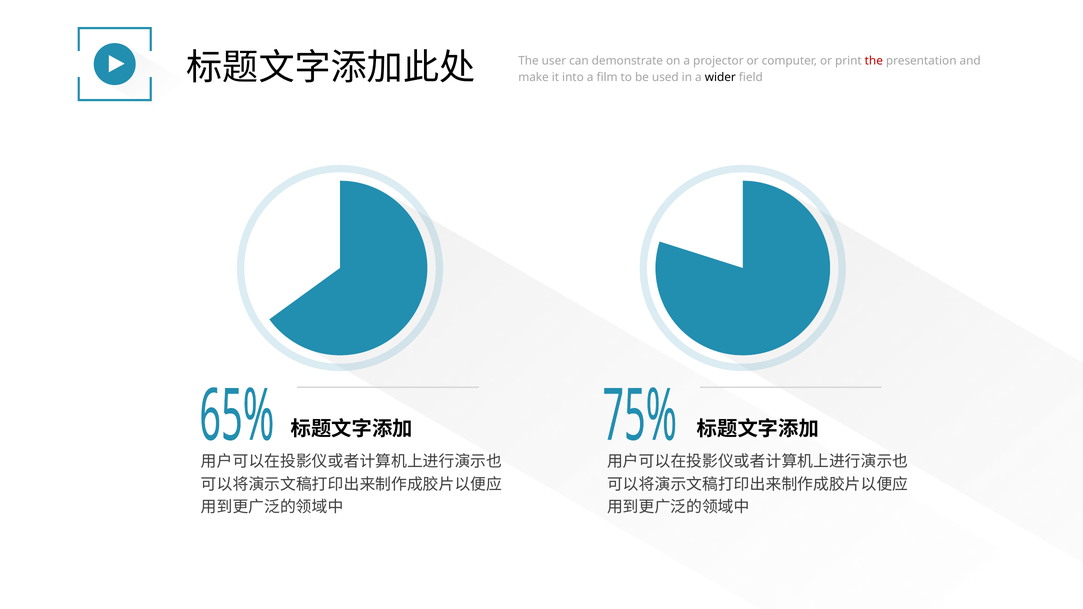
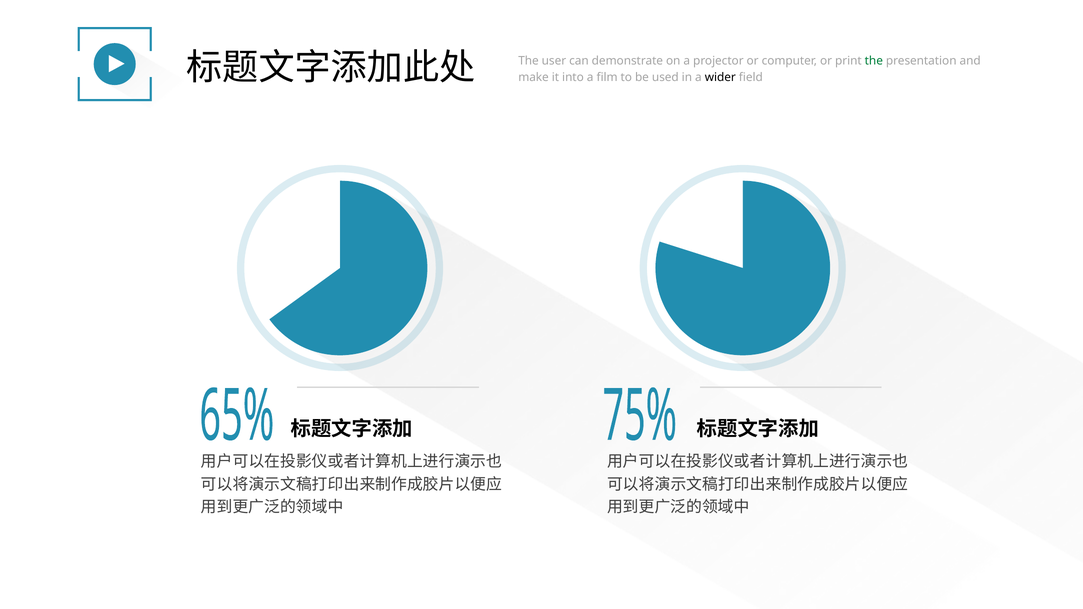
the colour: red -> green (874, 61)
